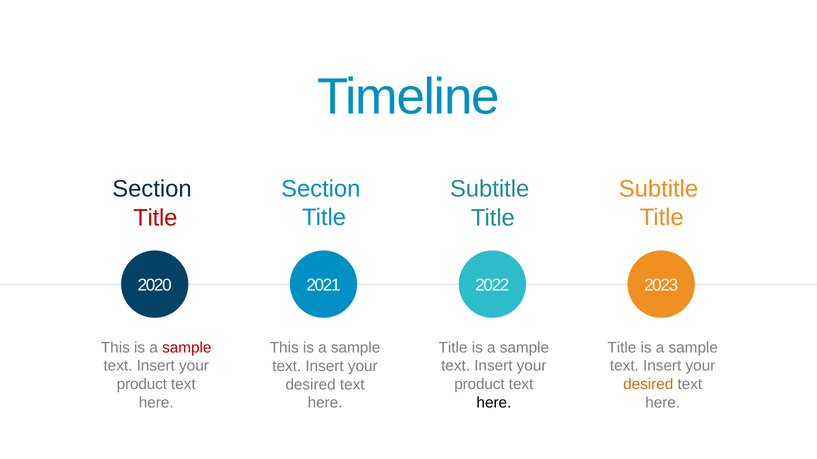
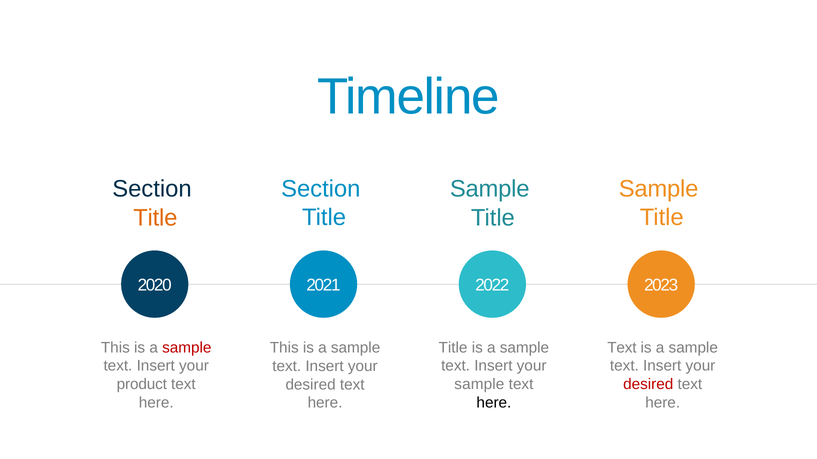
Subtitle: Subtitle -> Sample (659, 189)
Subtitle: Subtitle -> Sample (490, 189)
Title colour: red -> orange (155, 218)
Title: Title -> Text (622, 348)
product: product -> sample (479, 385)
desired colour: orange -> red (648, 385)
